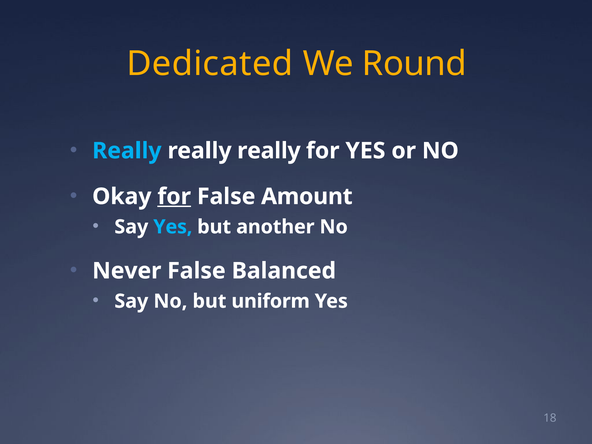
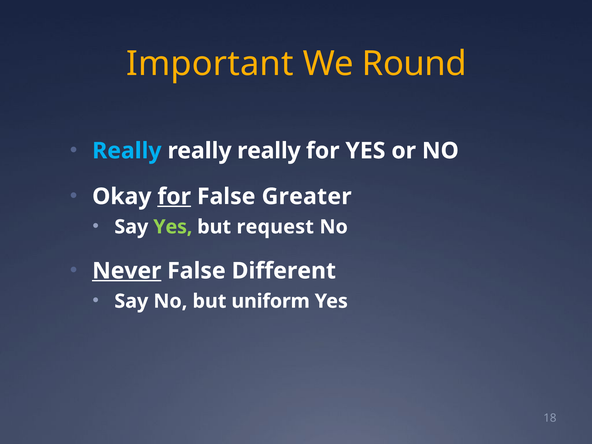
Dedicated: Dedicated -> Important (210, 64)
Amount: Amount -> Greater (307, 197)
Yes colour: light blue -> light green (173, 227)
another: another -> request (275, 227)
Never underline: none -> present (127, 271)
Balanced: Balanced -> Different (284, 271)
